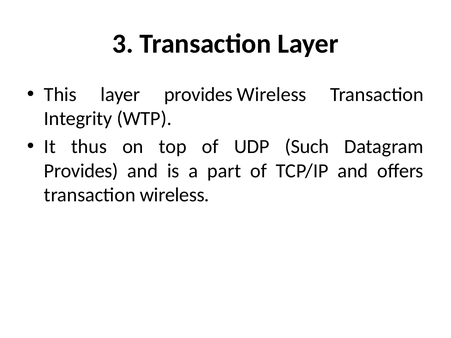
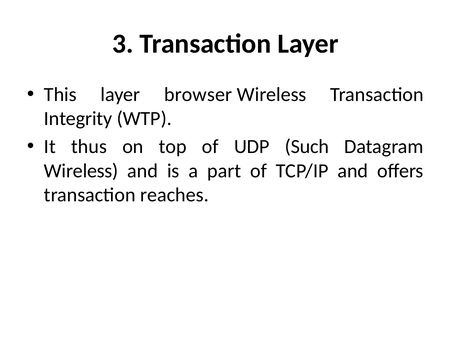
layer provides: provides -> browser (198, 95)
Provides: Provides -> Wireless (81, 171)
transaction wireless: wireless -> reaches (174, 195)
